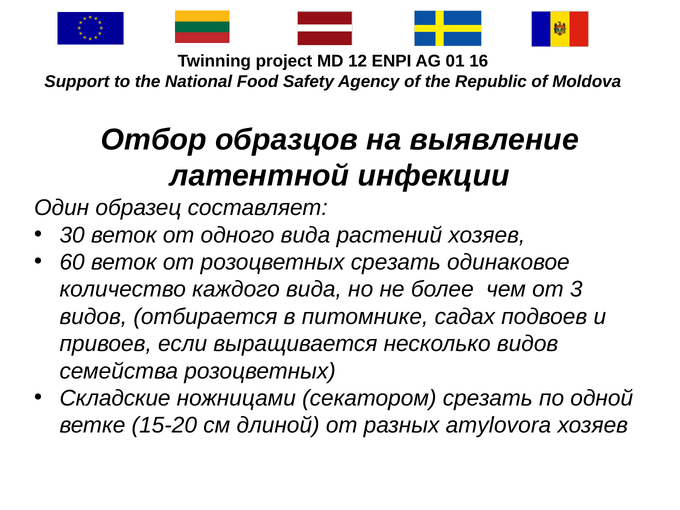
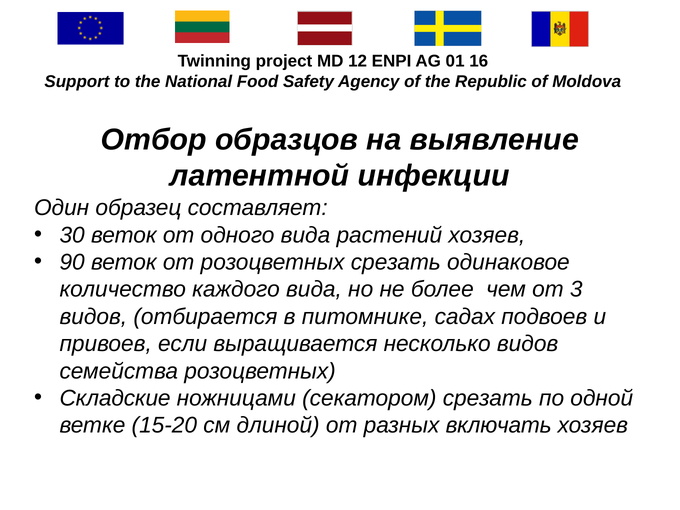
60: 60 -> 90 (72, 262)
amylovora: amylovora -> включать (499, 425)
